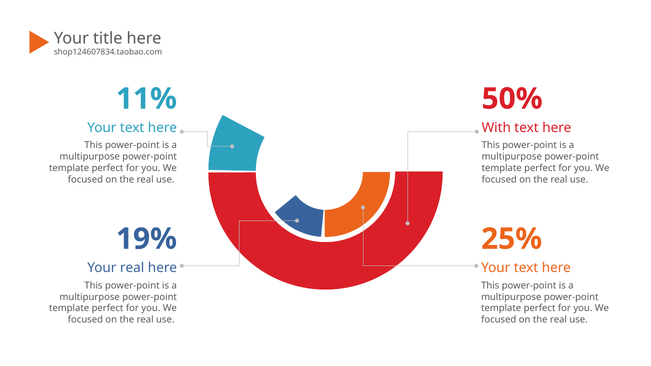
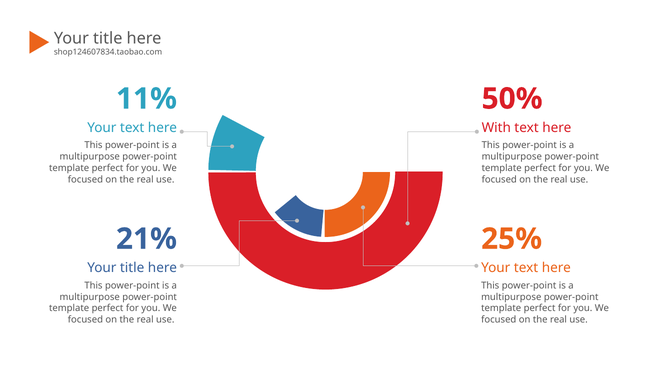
19%: 19% -> 21% (146, 239)
real: real -> title (132, 268)
